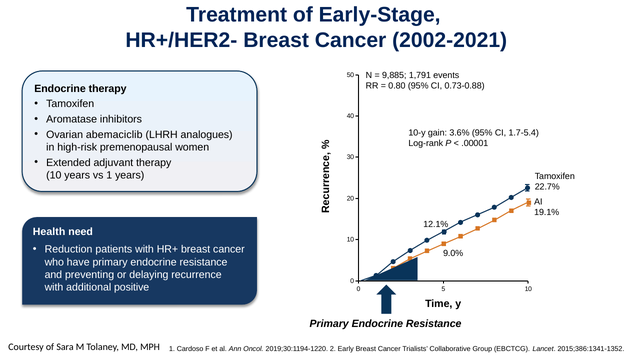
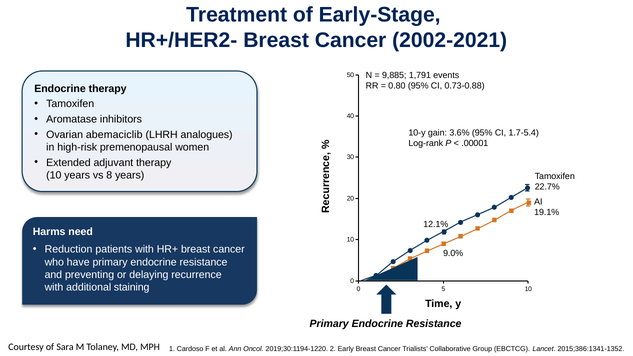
vs 1: 1 -> 8 (109, 175)
Health: Health -> Harms (49, 232)
positive: positive -> staining (132, 287)
